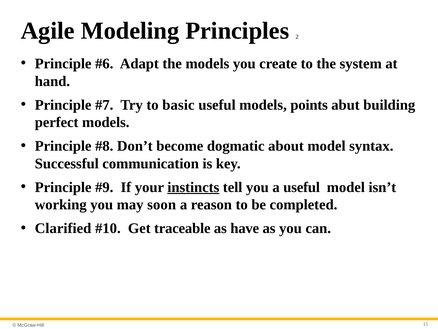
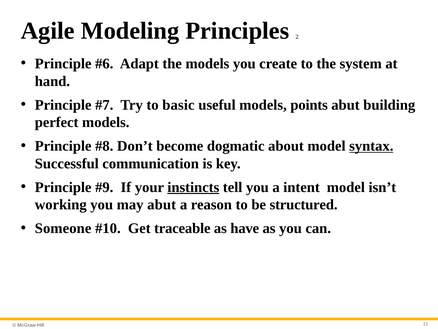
syntax underline: none -> present (371, 146)
a useful: useful -> intent (302, 187)
may soon: soon -> abut (162, 204)
completed: completed -> structured (304, 204)
Clarified: Clarified -> Someone (63, 228)
